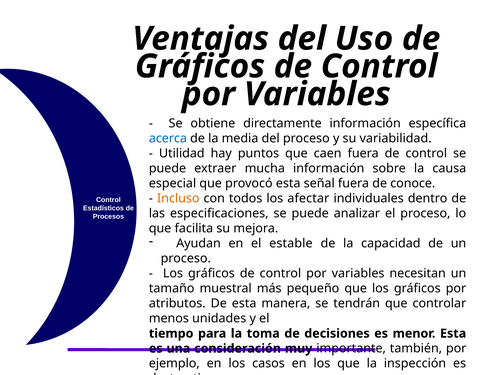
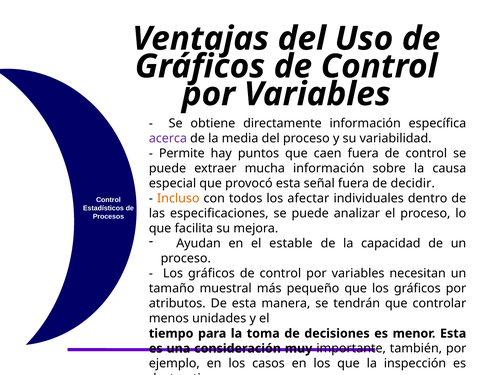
acerca colour: blue -> purple (168, 139)
Utilidad: Utilidad -> Permite (182, 154)
conoce: conoce -> decidir (413, 184)
